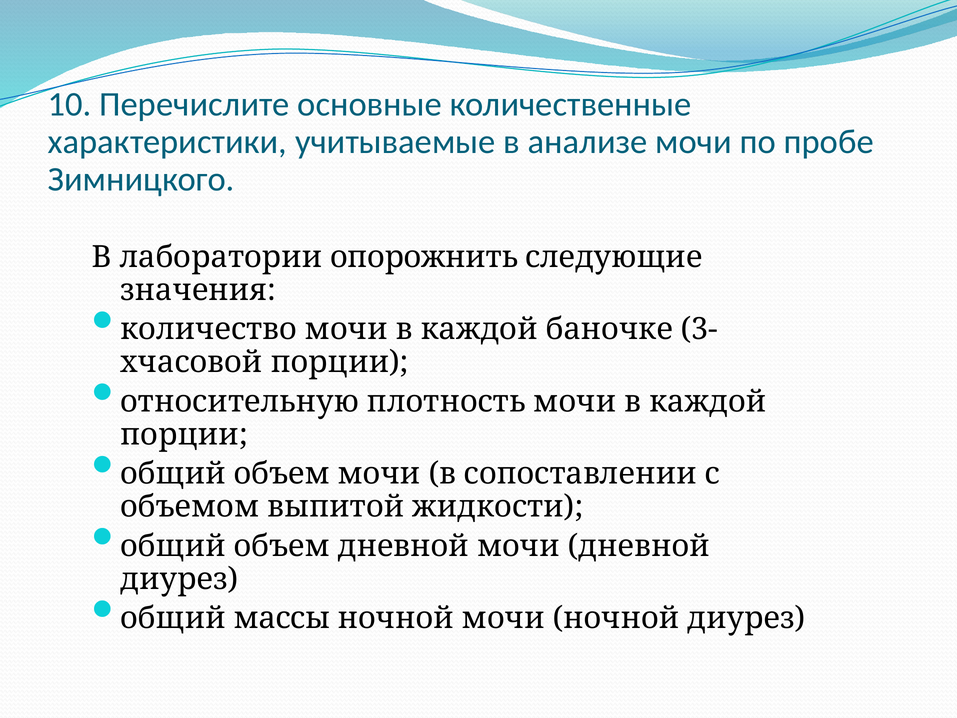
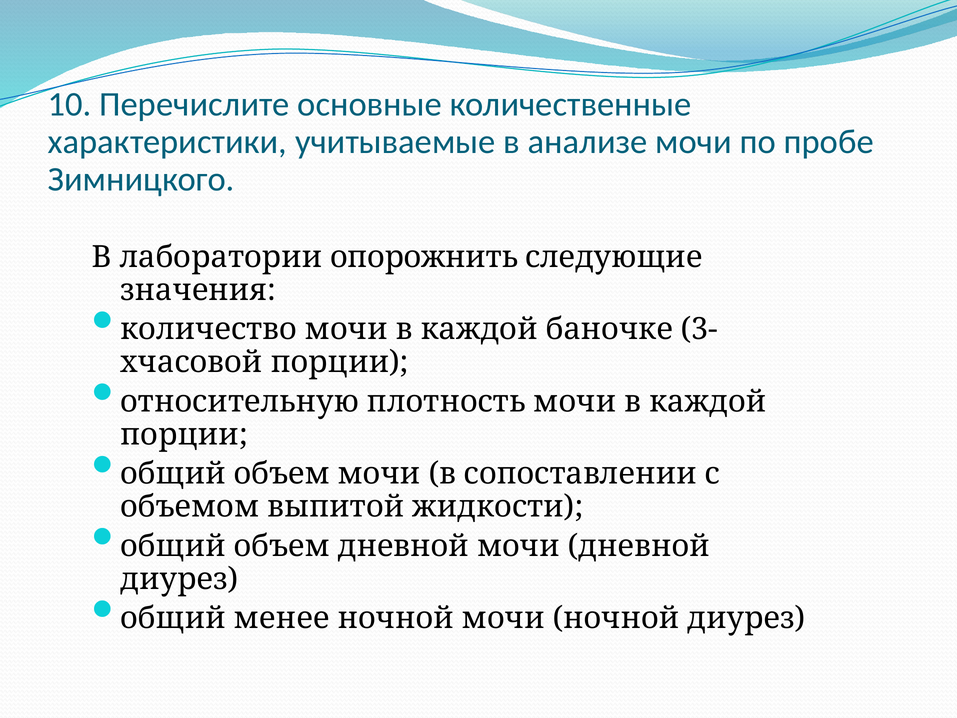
массы: массы -> менее (282, 618)
